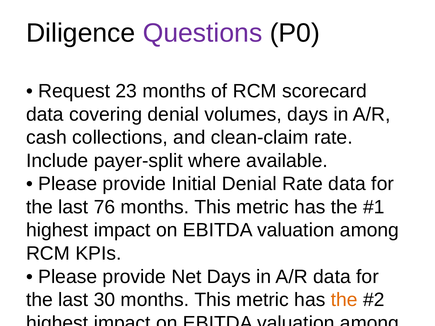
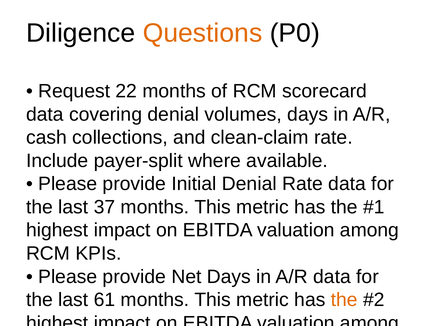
Questions colour: purple -> orange (203, 33)
23: 23 -> 22 (126, 91)
76: 76 -> 37 (104, 207)
30: 30 -> 61 (104, 300)
